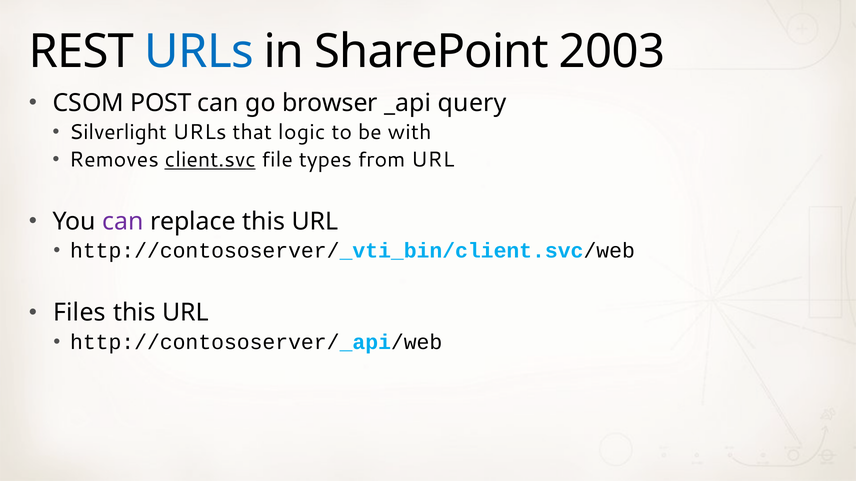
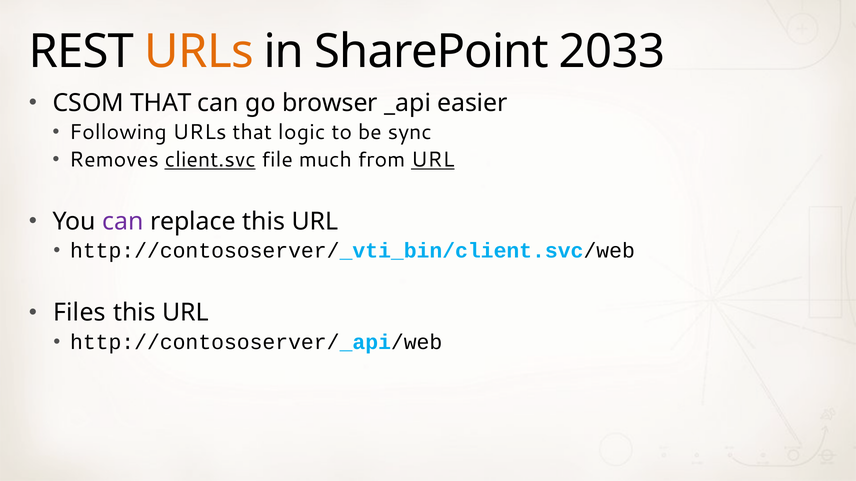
URLs colour: blue -> orange (199, 52)
2003: 2003 -> 2033 (612, 52)
CSOM POST: POST -> THAT (161, 103)
query: query -> easier (472, 103)
Silverlight: Silverlight -> Following (118, 132)
with: with -> sync (410, 132)
types: types -> much (325, 160)
URL underline: none -> present (433, 160)
